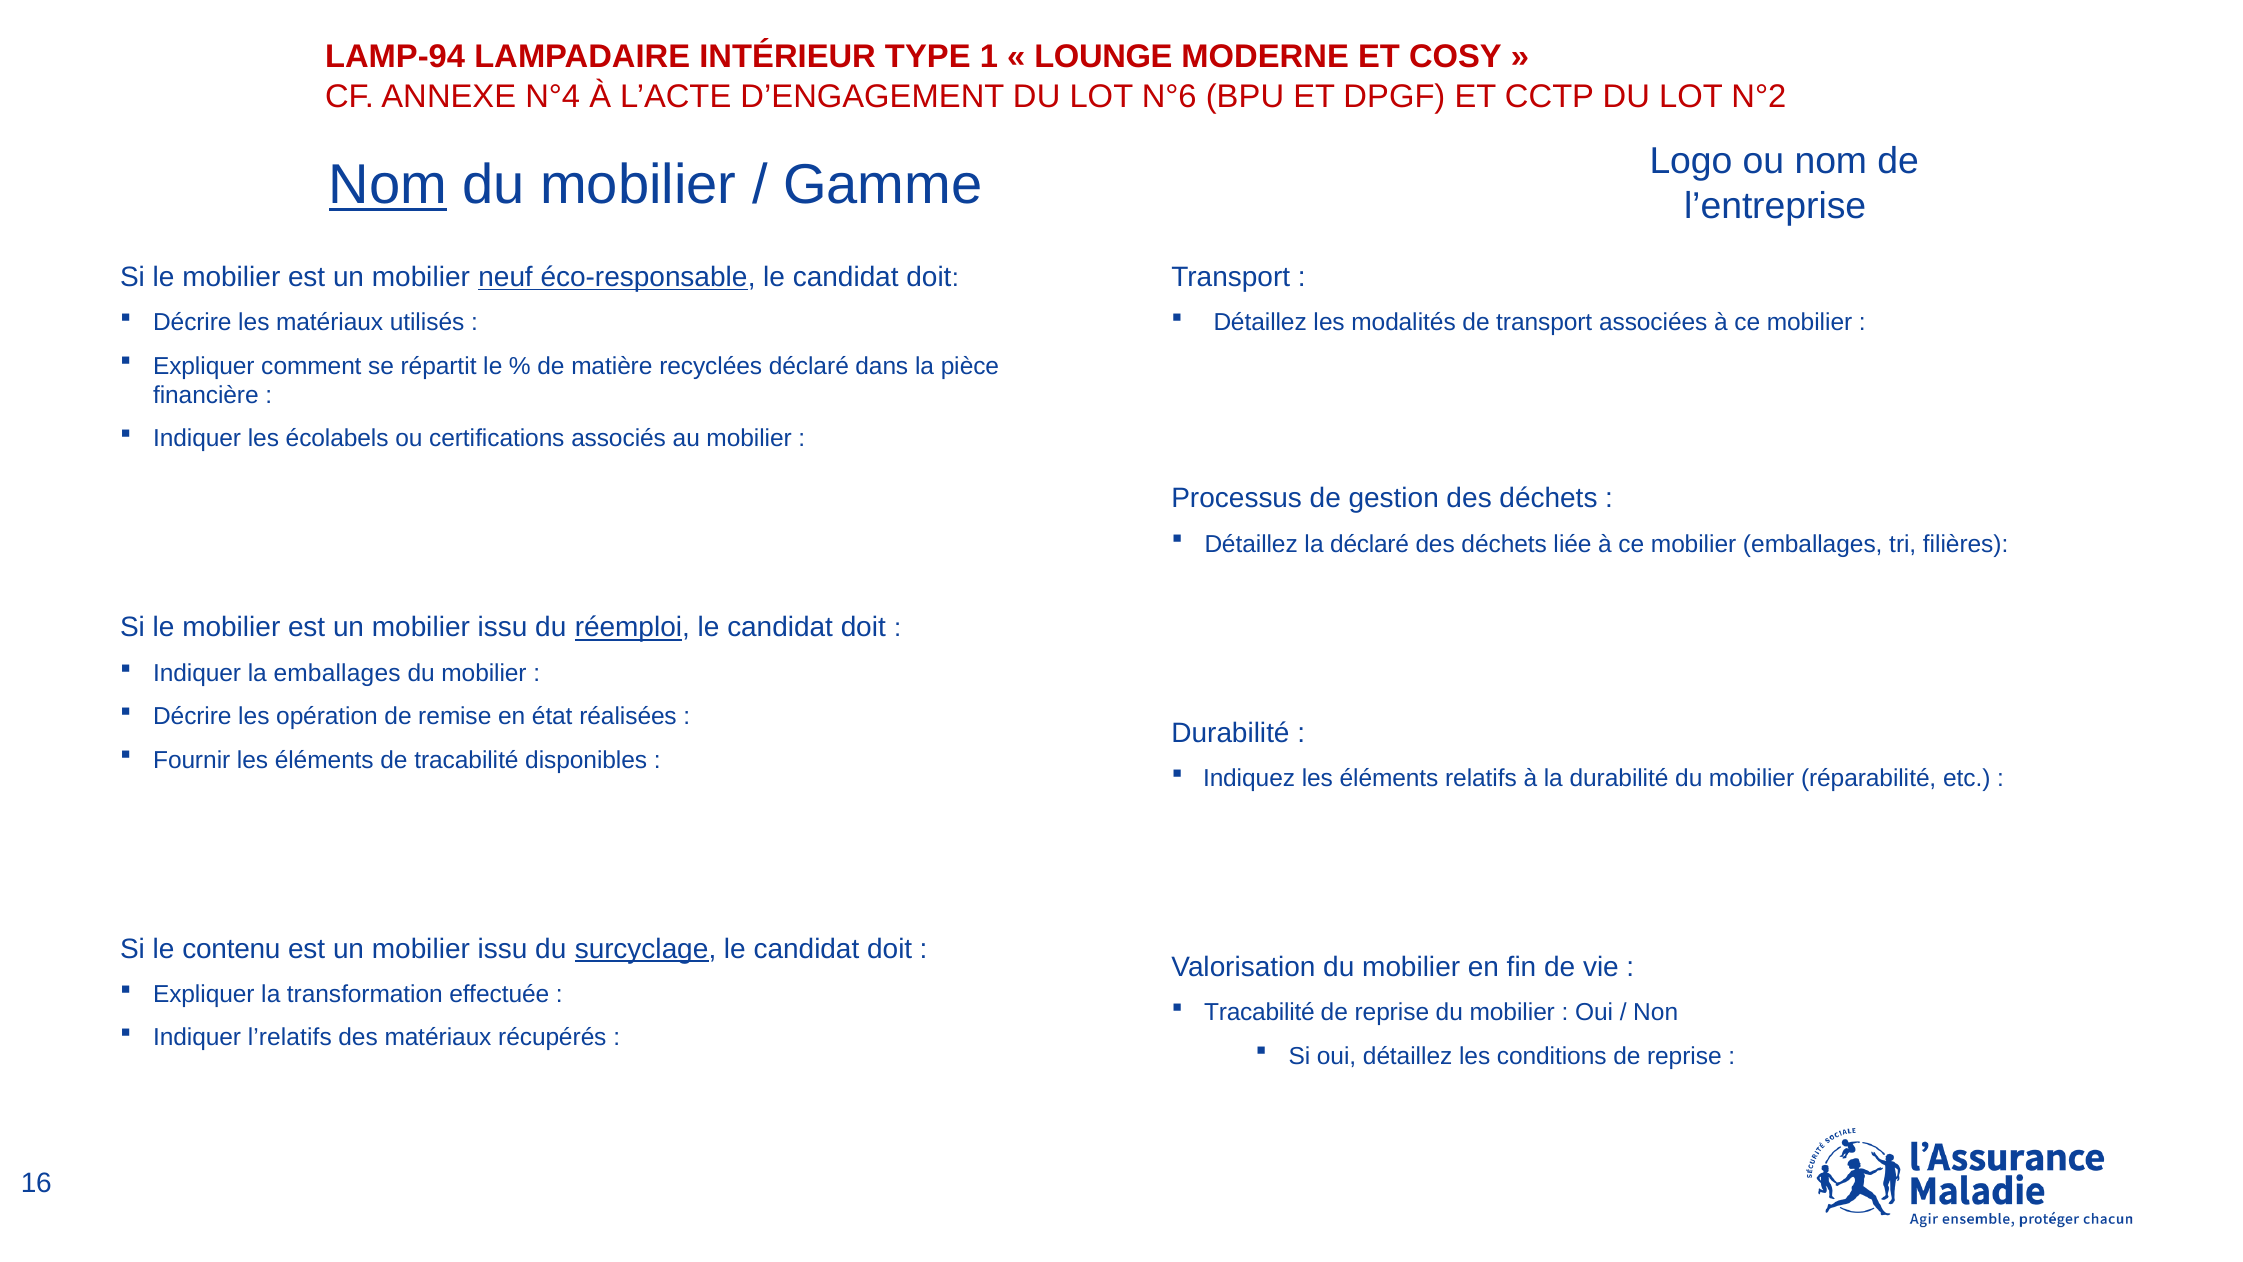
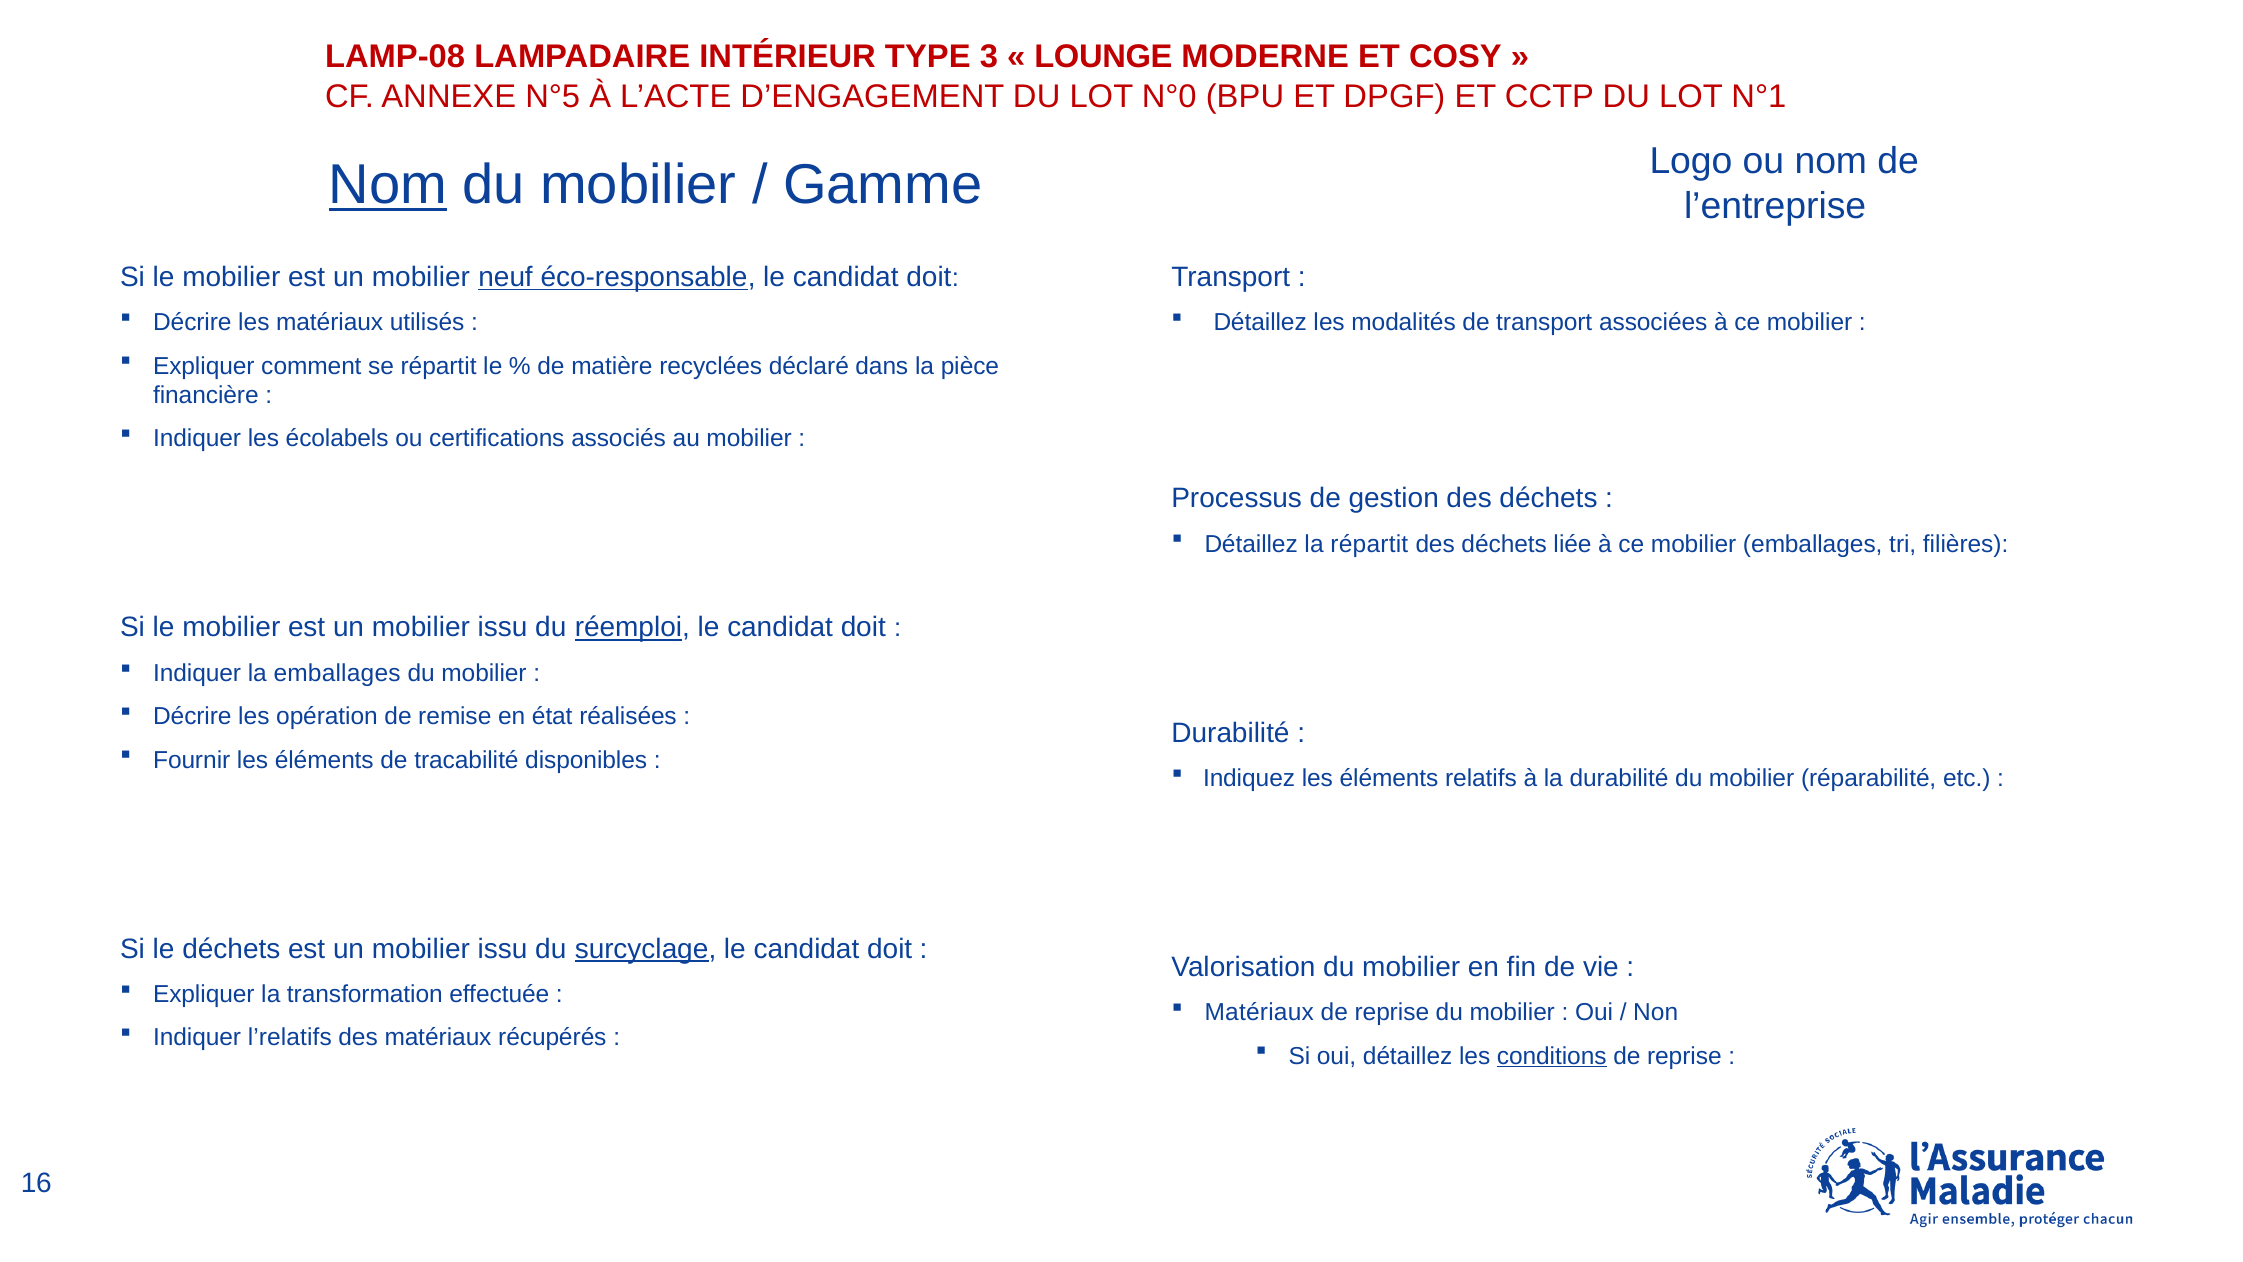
LAMP-94: LAMP-94 -> LAMP-08 (395, 57)
1: 1 -> 3 (989, 57)
N°4: N°4 -> N°5 (553, 96)
N°6: N°6 -> N°0 (1169, 96)
N°2: N°2 -> N°1 (1759, 96)
la déclaré: déclaré -> répartit (1369, 544)
le contenu: contenu -> déchets (231, 949)
Tracabilité: Tracabilité -> Matériaux (1259, 1012)
conditions underline: none -> present (1552, 1056)
